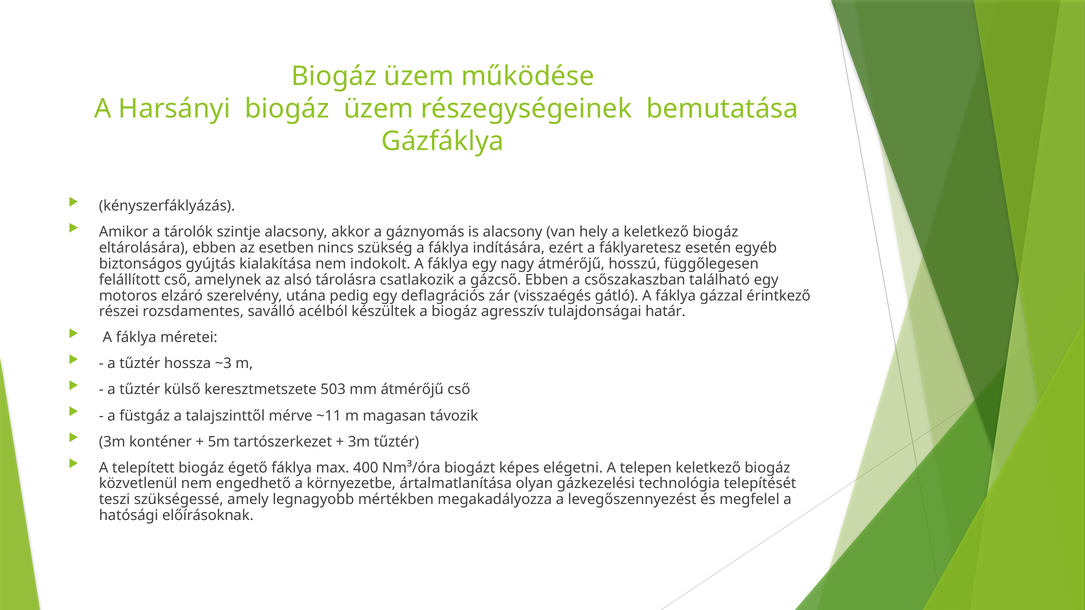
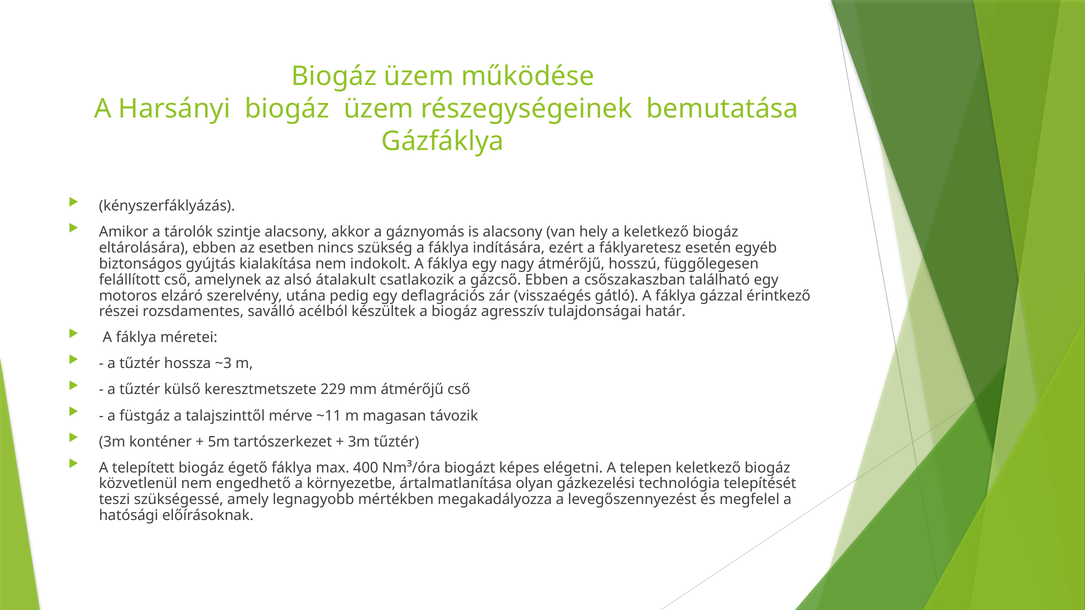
tárolásra: tárolásra -> átalakult (346, 280)
503: 503 -> 229 (333, 390)
